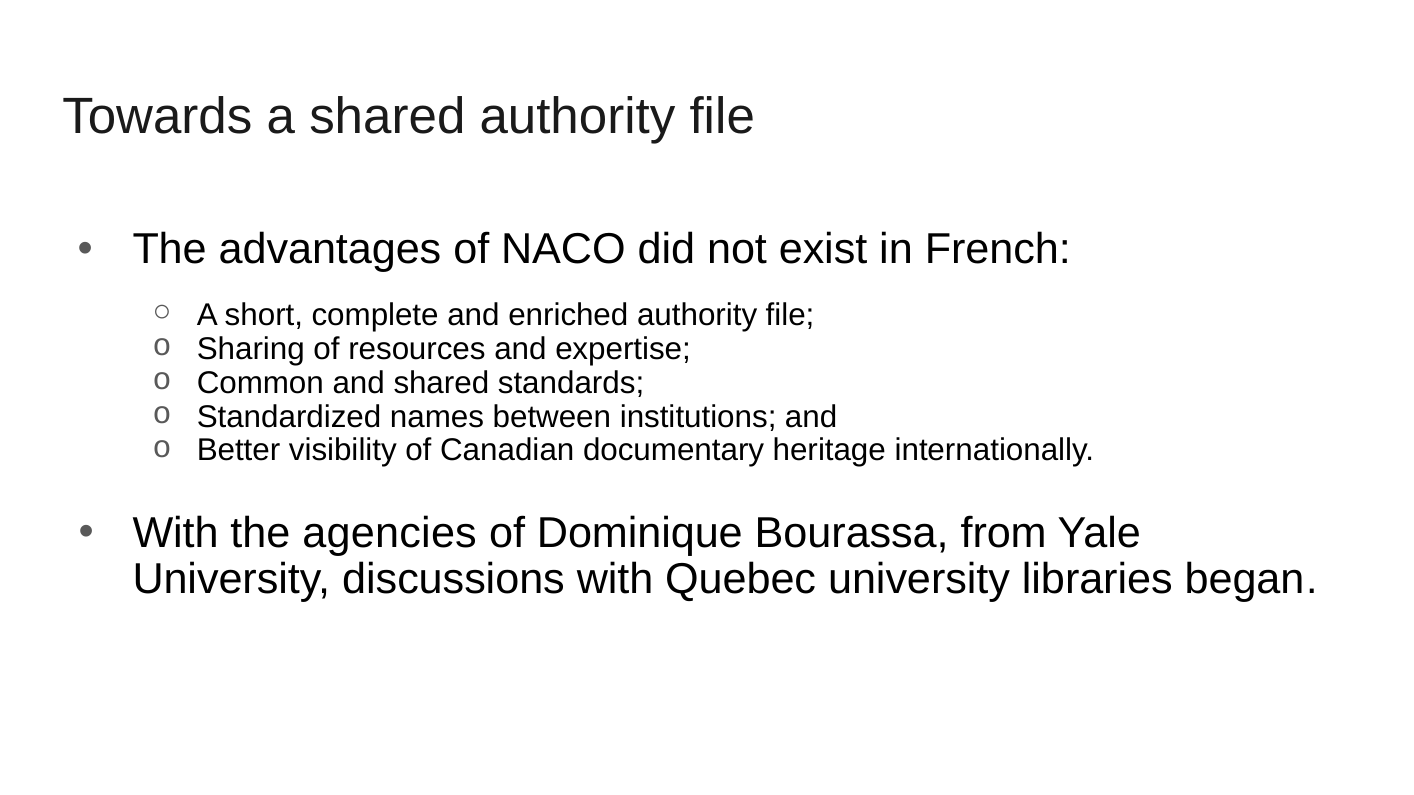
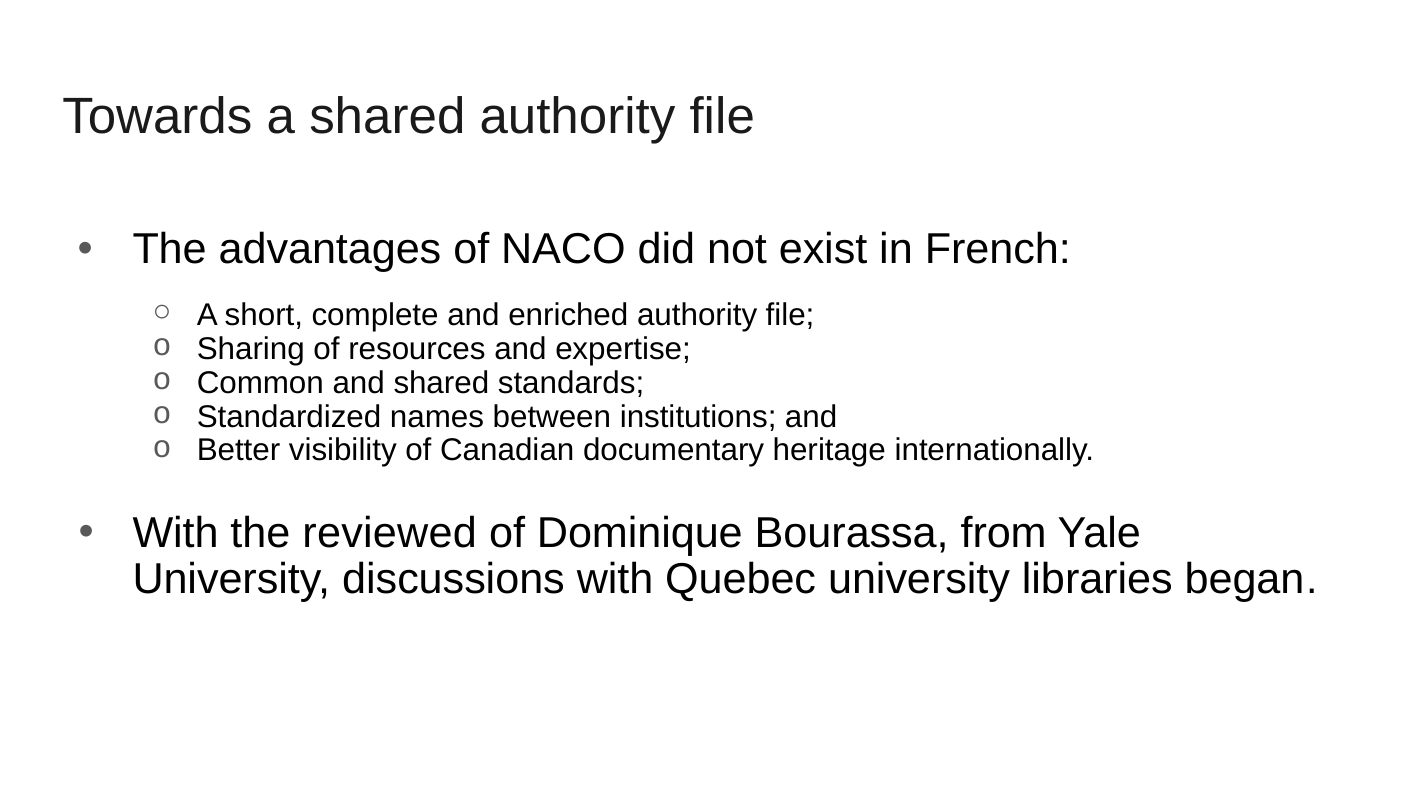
agencies: agencies -> reviewed (390, 533)
